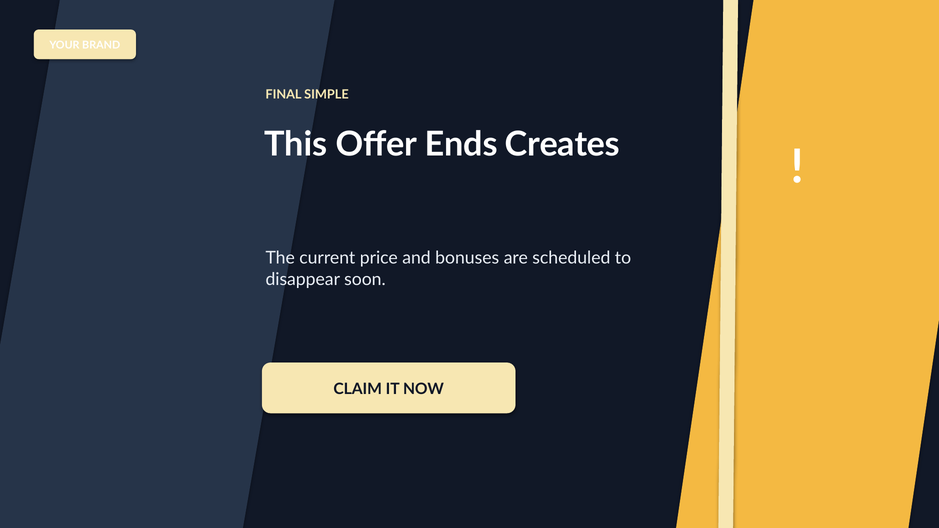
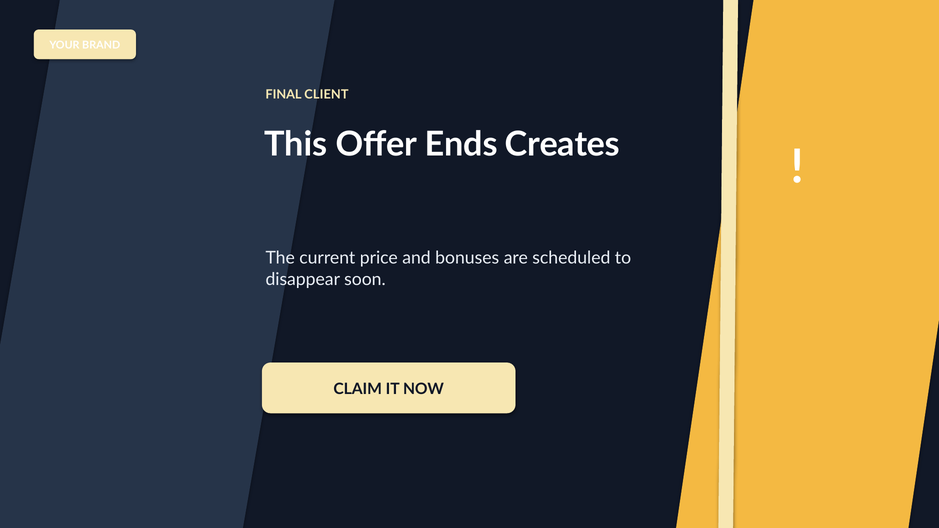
SIMPLE: SIMPLE -> CLIENT (326, 95)
